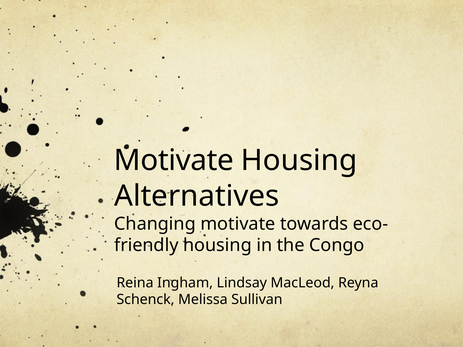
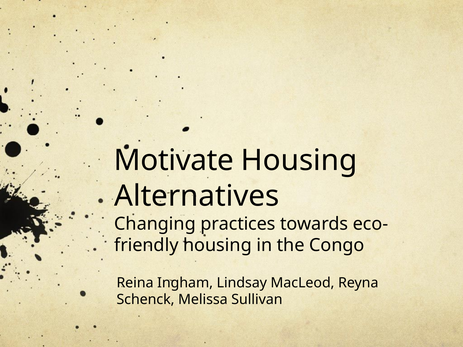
Changing motivate: motivate -> practices (238, 224)
